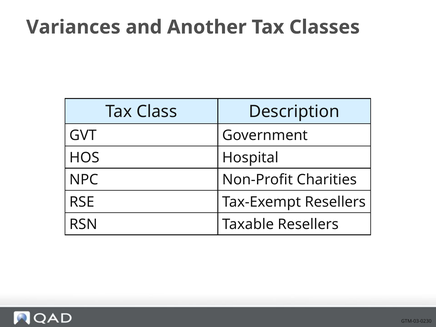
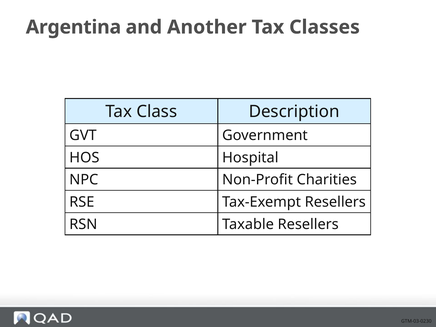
Variances: Variances -> Argentina (73, 27)
